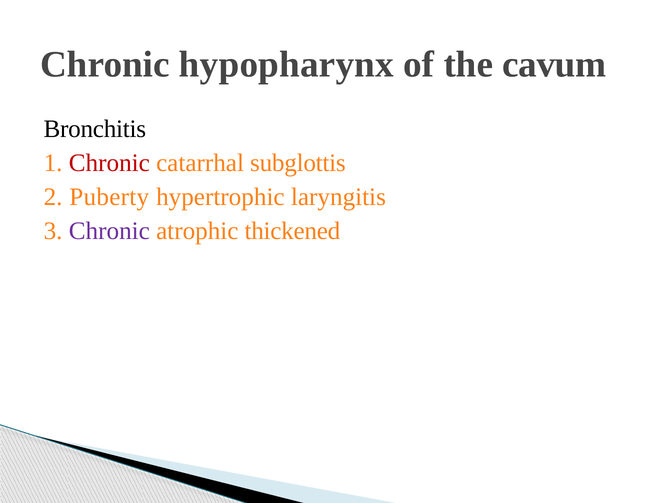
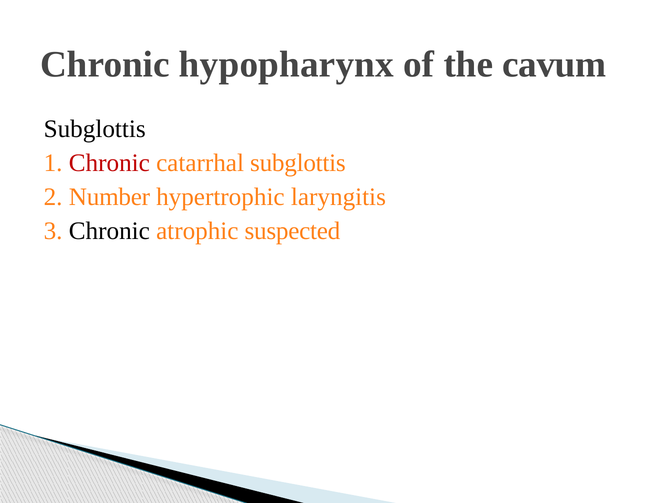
Bronchitis: Bronchitis -> Subglottis (95, 129)
Puberty: Puberty -> Number (109, 197)
Chronic colour: purple -> black (109, 231)
thickened: thickened -> suspected (292, 231)
